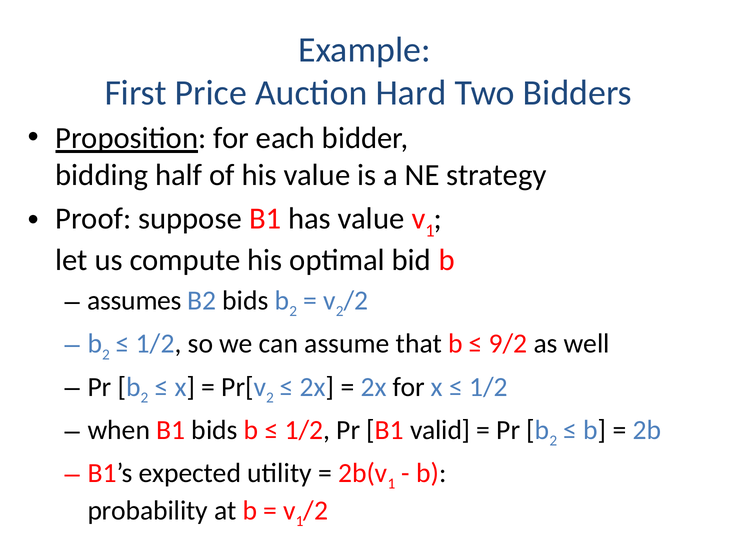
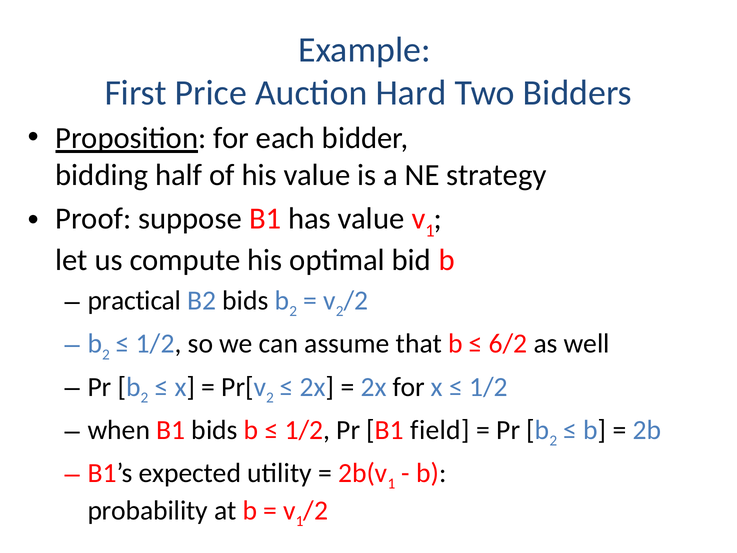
assumes: assumes -> practical (134, 301)
9/2: 9/2 -> 6/2 (508, 344)
valid: valid -> field (440, 430)
